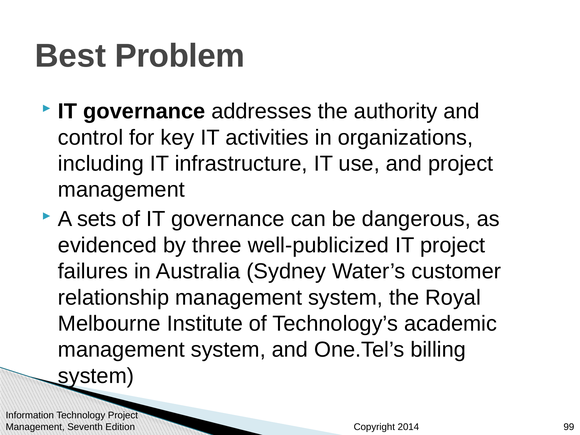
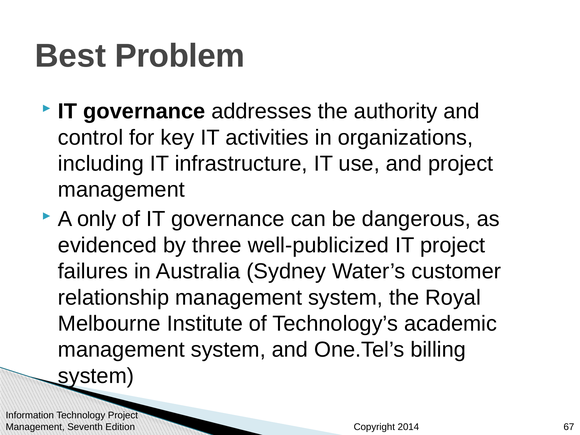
sets: sets -> only (97, 219)
99: 99 -> 67 (569, 427)
